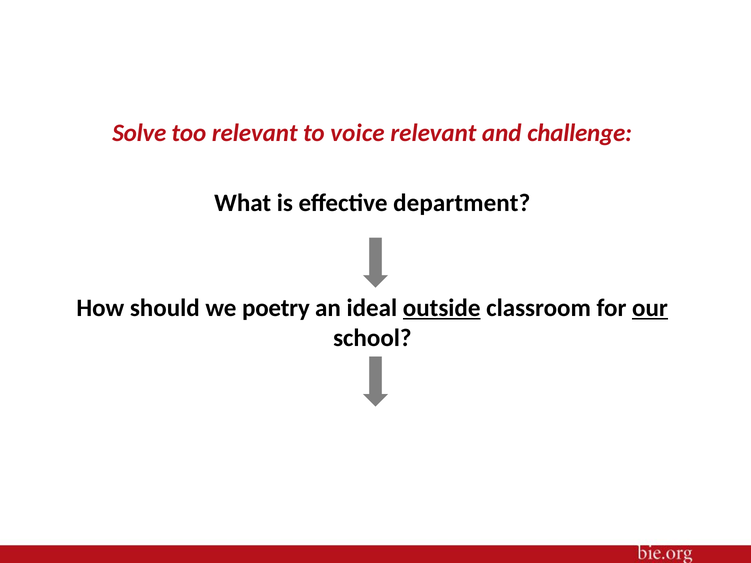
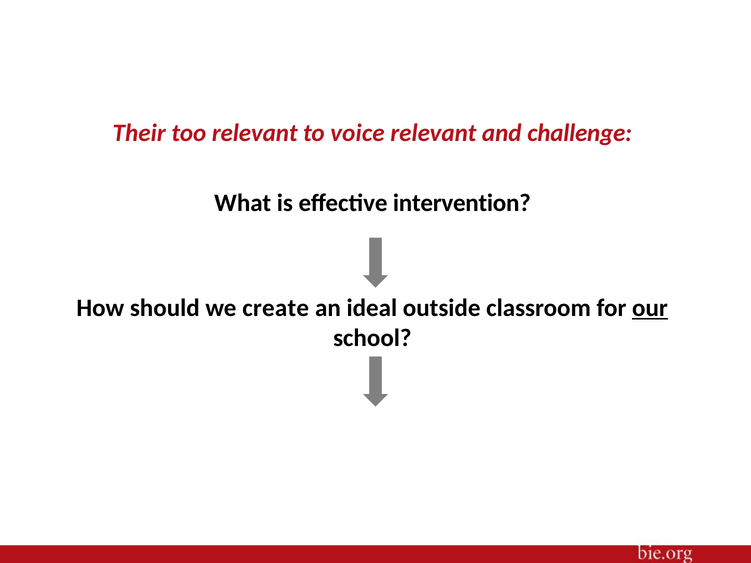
Solve: Solve -> Their (139, 133)
department: department -> intervention (462, 203)
poetry: poetry -> create (276, 308)
outside underline: present -> none (442, 308)
